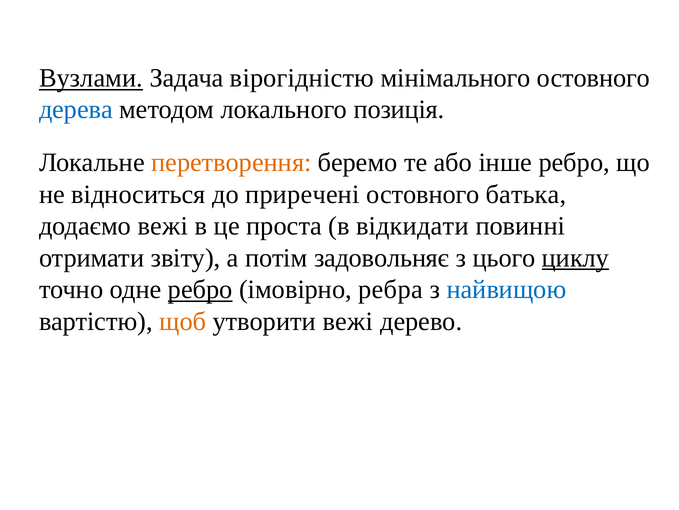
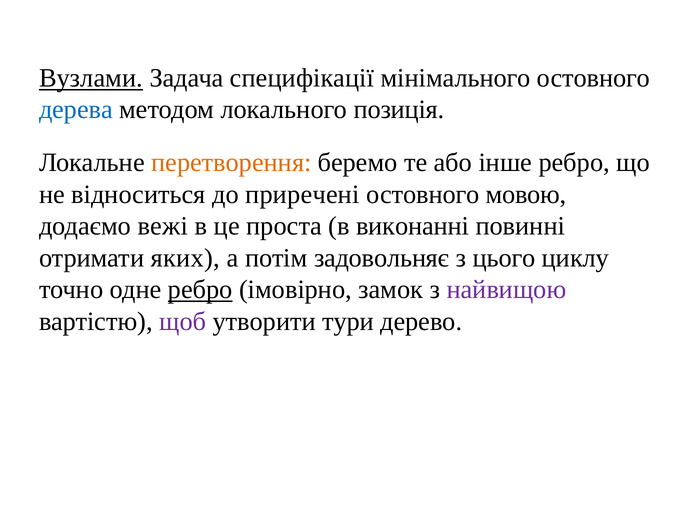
вірогідністю: вірогідністю -> специфікації (302, 78)
батька: батька -> мовою (526, 194)
відкидати: відкидати -> виконанні (413, 226)
звіту: звіту -> яких (185, 258)
циклу underline: present -> none (575, 258)
ребра: ребра -> замок (391, 289)
найвищою colour: blue -> purple (506, 289)
щоб colour: orange -> purple (183, 321)
утворити вежі: вежі -> тури (348, 321)
